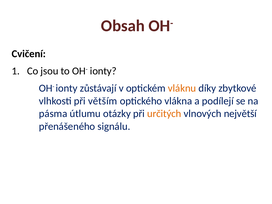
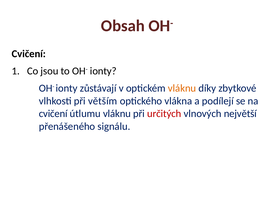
pásma: pásma -> cvičení (53, 114)
útlumu otázky: otázky -> vláknu (117, 114)
určitých colour: orange -> red (164, 114)
